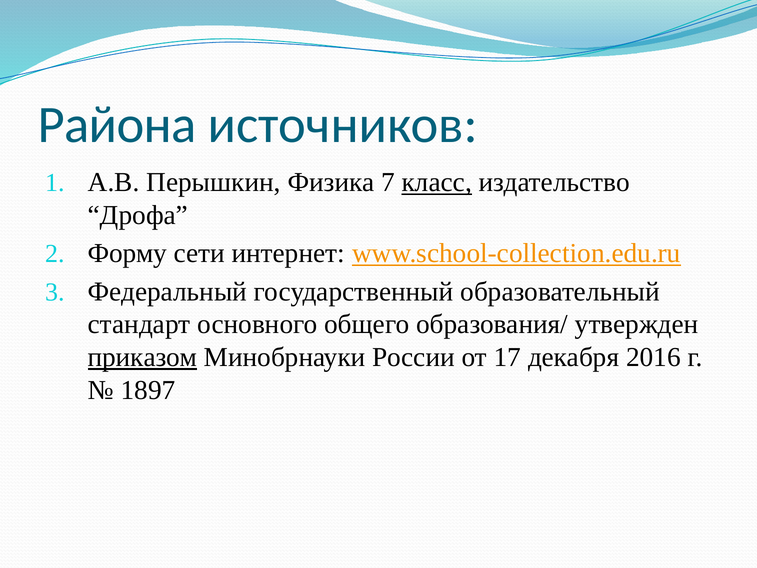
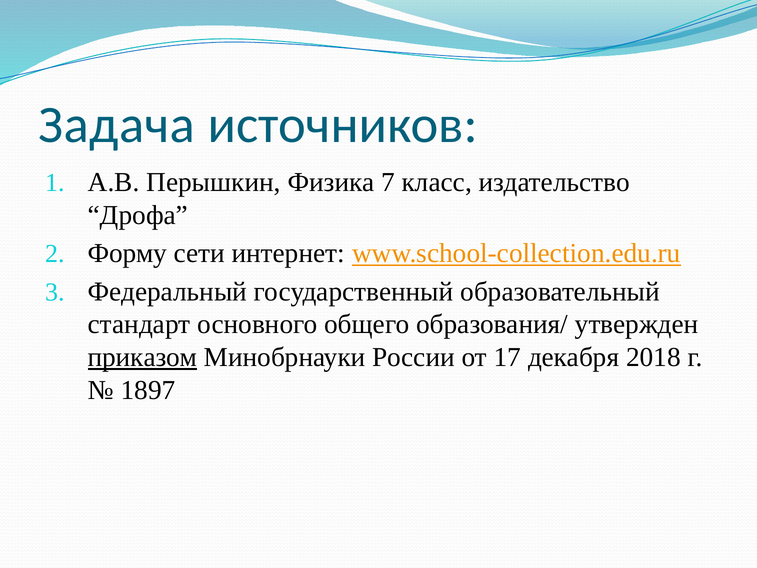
Района: Района -> Задача (117, 125)
класс underline: present -> none (437, 182)
2016: 2016 -> 2018 (653, 357)
